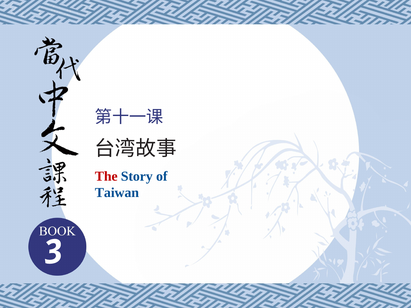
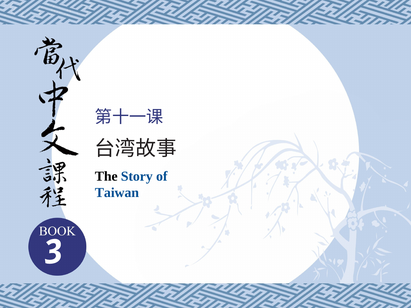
The colour: red -> black (106, 176)
